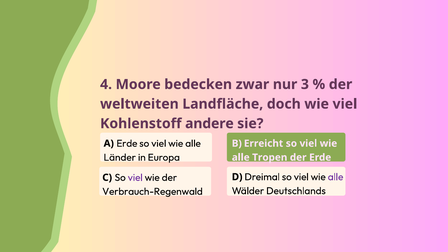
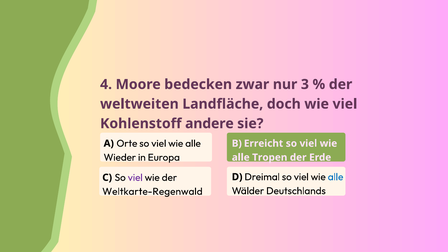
A Erde: Erde -> Orte (127, 143)
Länder: Länder -> Wieder (120, 157)
alle colour: purple -> blue (336, 177)
Verbrauch-Regenwald: Verbrauch-Regenwald -> Weltkarte-Regenwald (152, 191)
